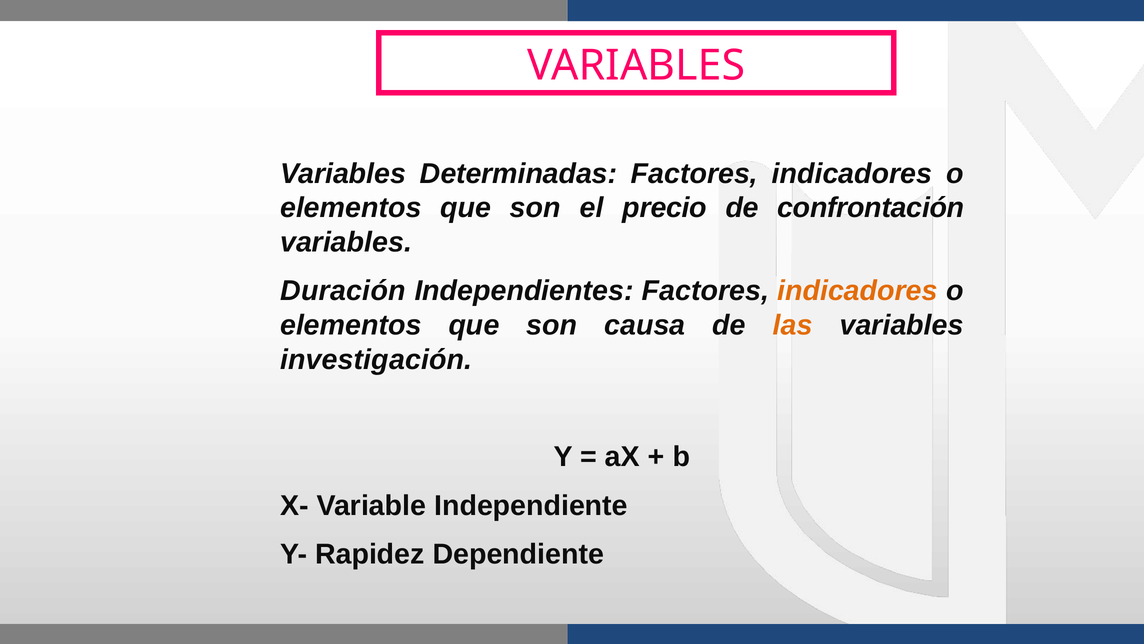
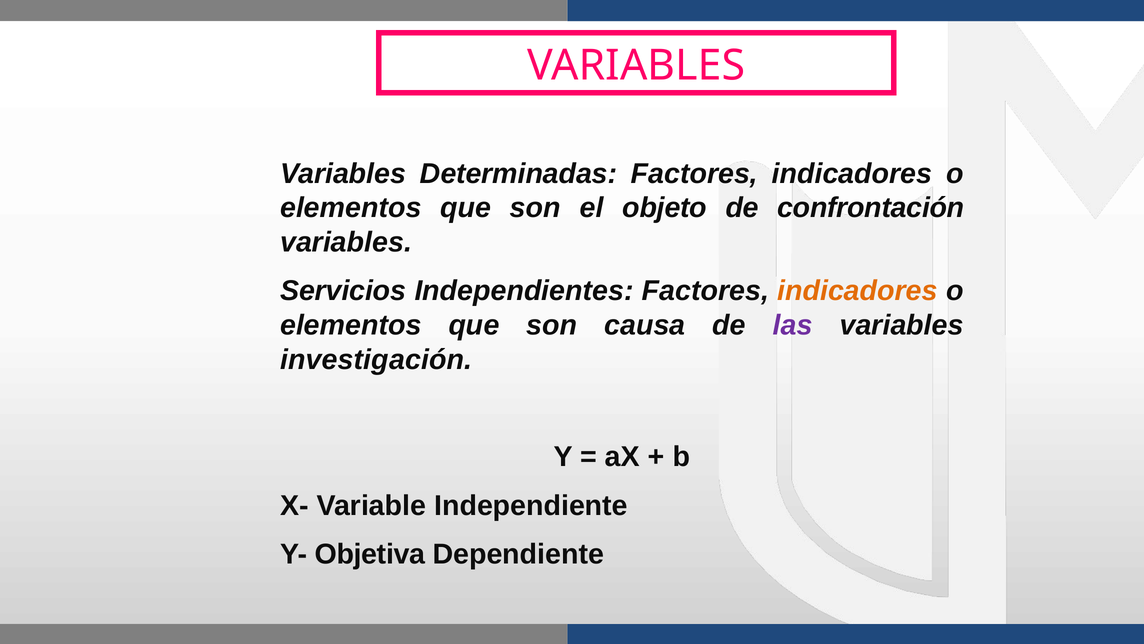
precio: precio -> objeto (665, 208)
Duración: Duración -> Servicios (343, 291)
las colour: orange -> purple (793, 325)
Rapidez: Rapidez -> Objetiva (370, 554)
